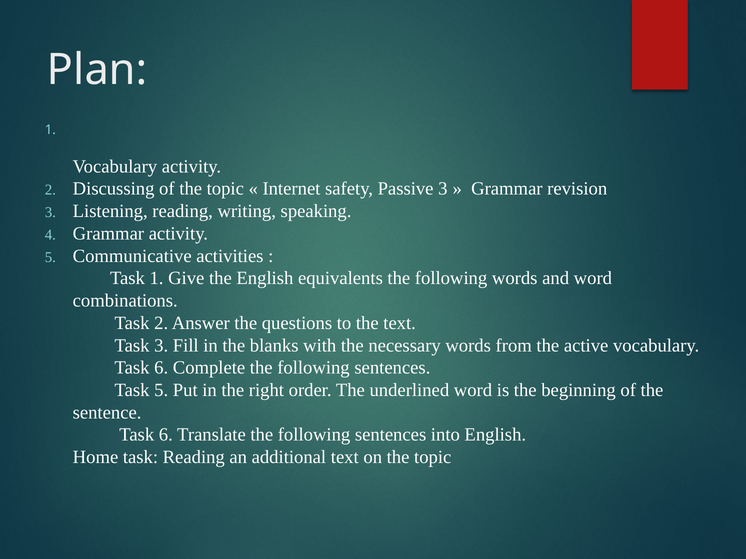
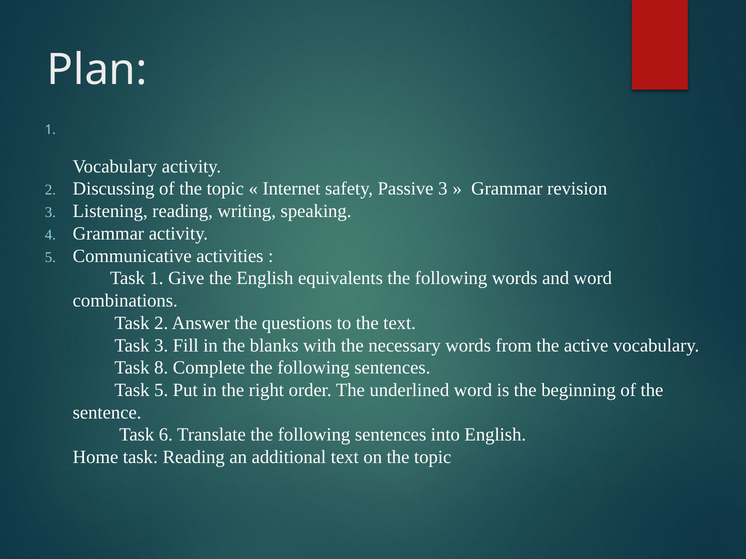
6: 6 -> 8 (161, 368)
